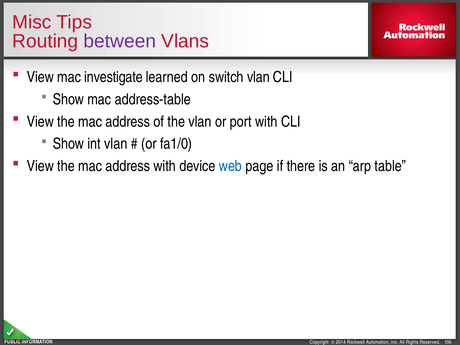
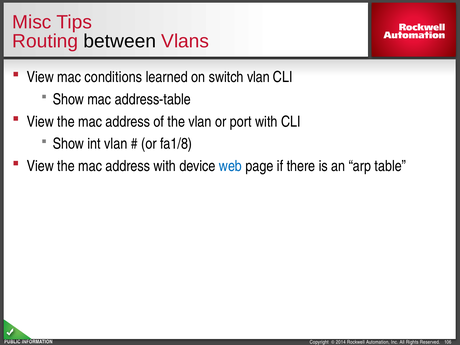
between colour: purple -> black (120, 41)
investigate: investigate -> conditions (113, 77)
fa1/0: fa1/0 -> fa1/8 (176, 144)
